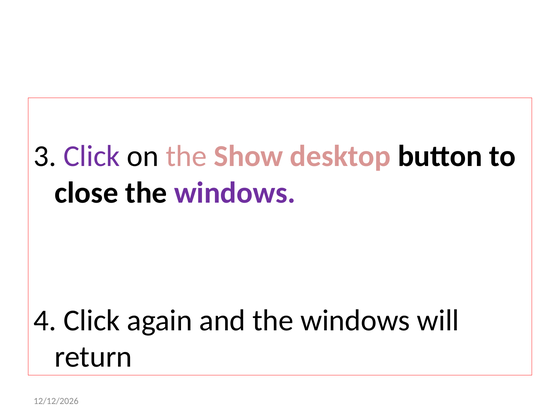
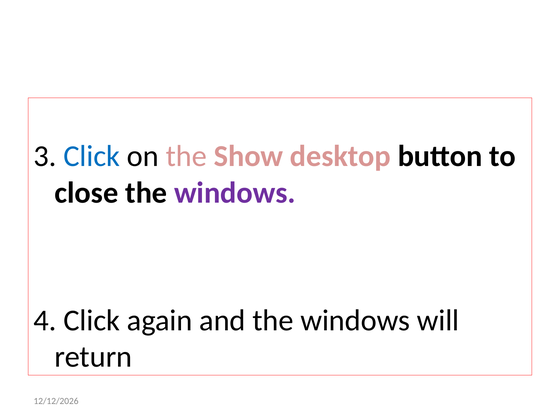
Click colour: purple -> blue (92, 156)
